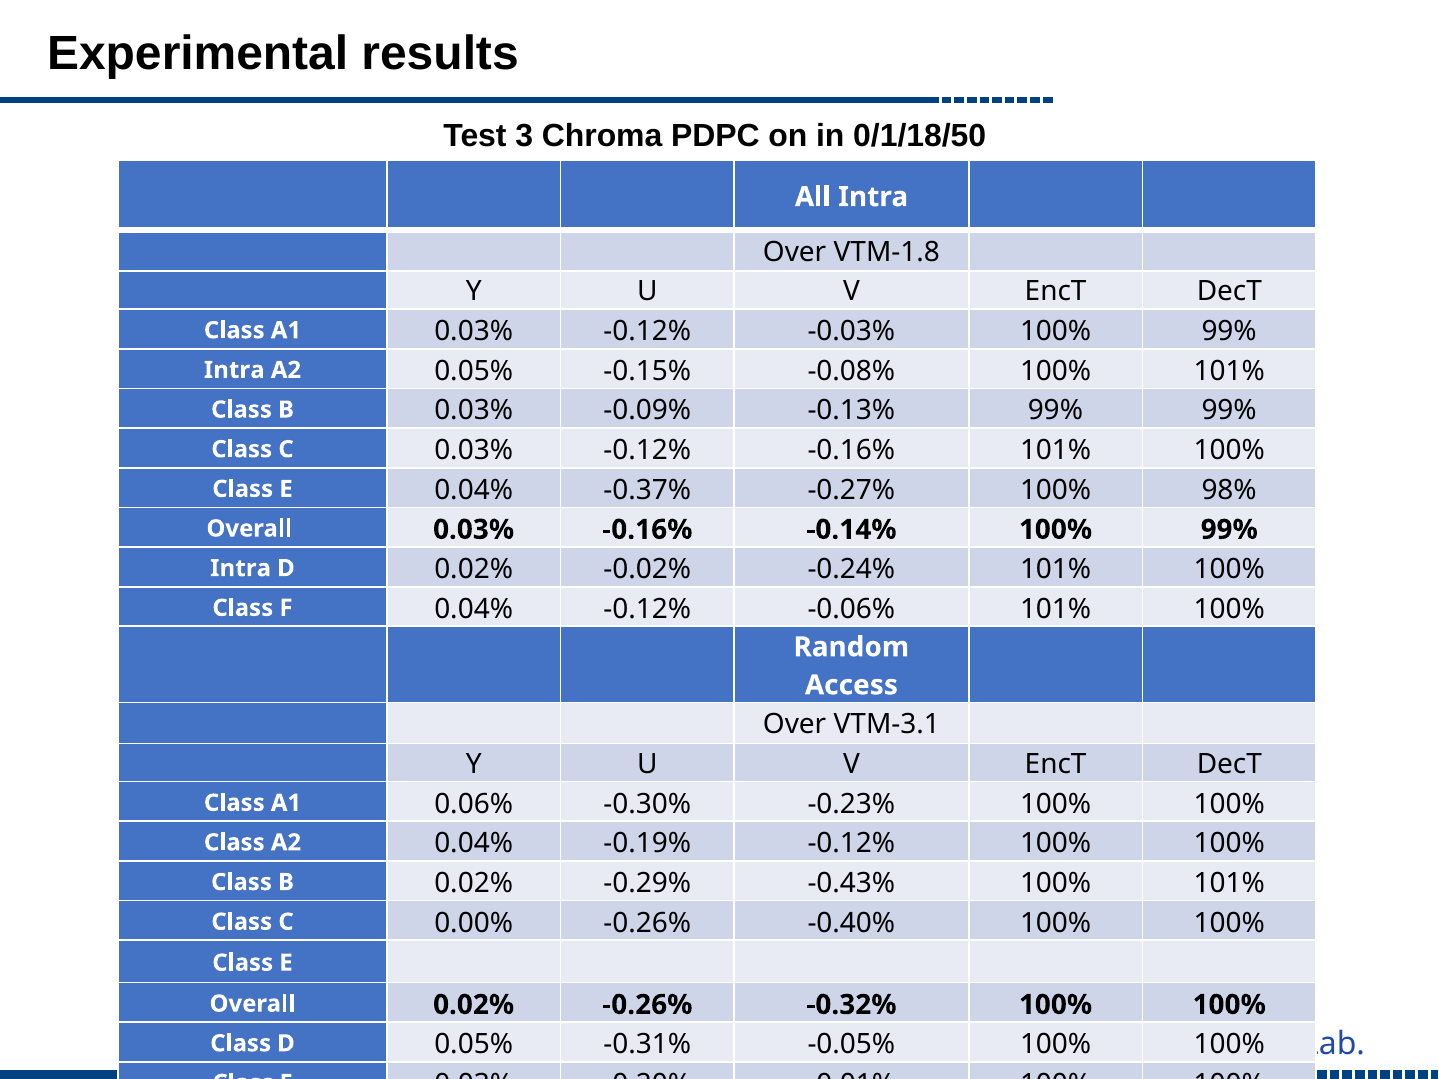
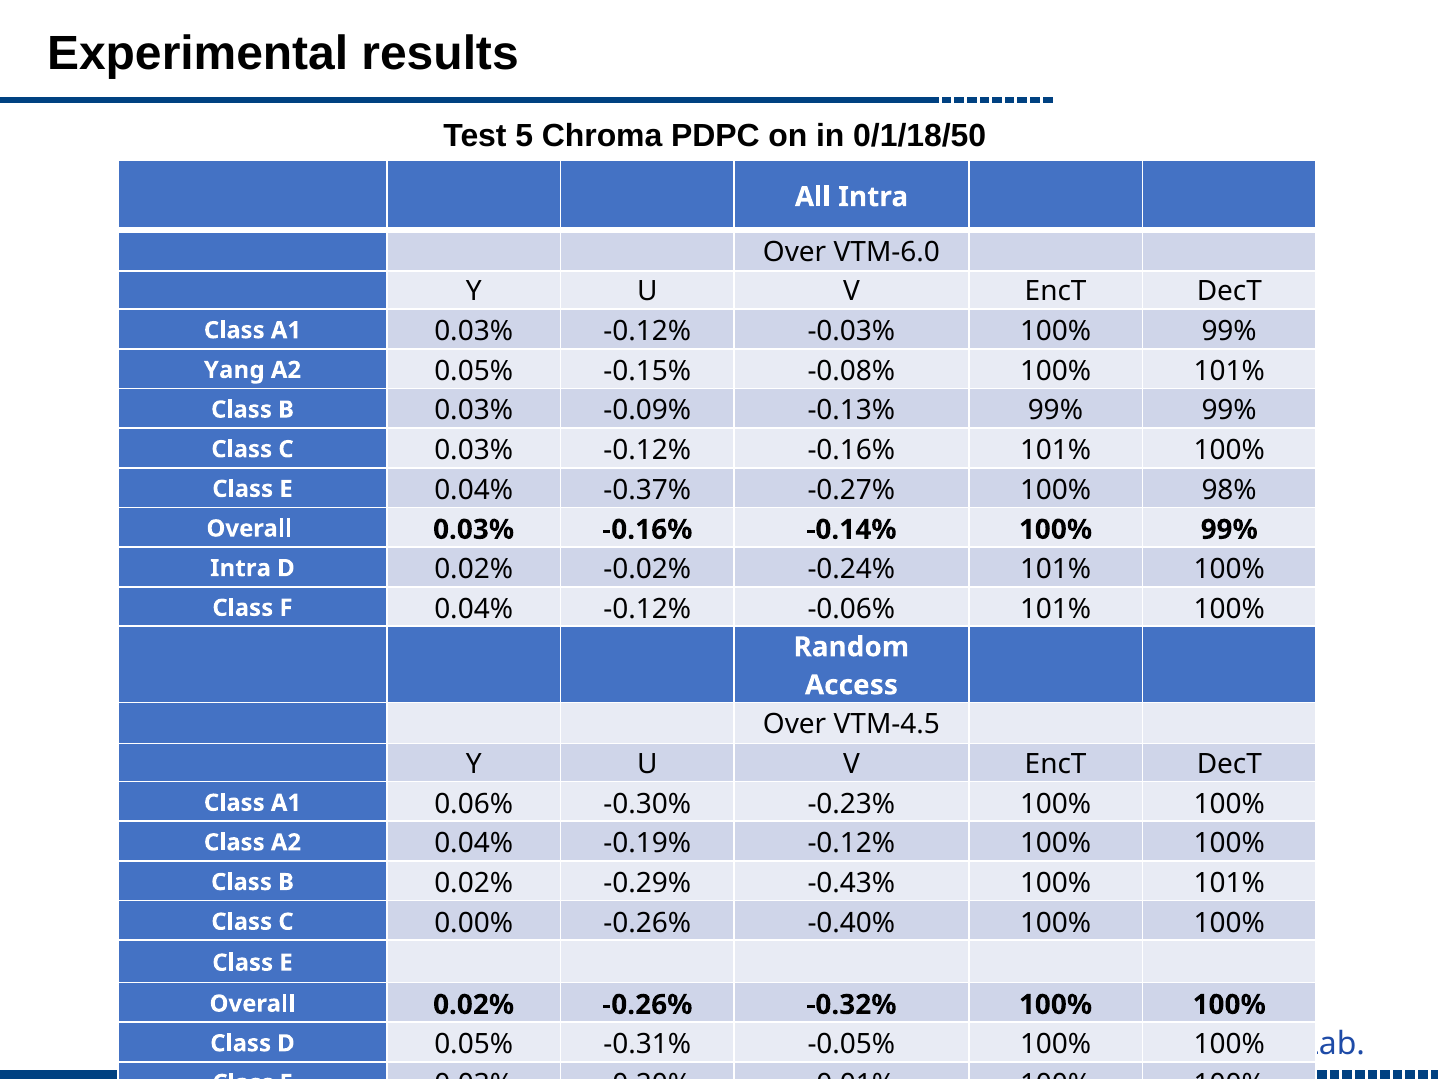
3: 3 -> 5 (524, 136)
VTM-1.8: VTM-1.8 -> VTM-6.0 (887, 252)
Intra: Intra -> Yang (234, 370)
VTM-3.1: VTM-3.1 -> VTM-4.5 (887, 725)
